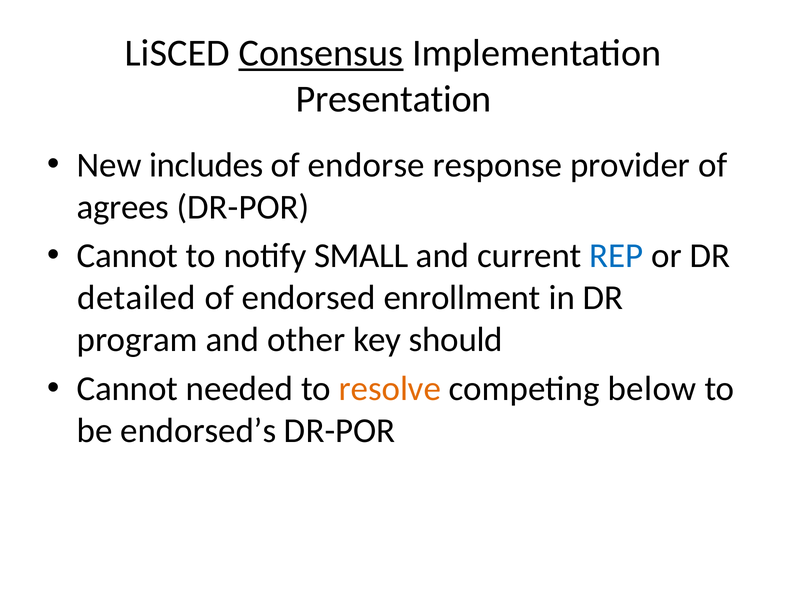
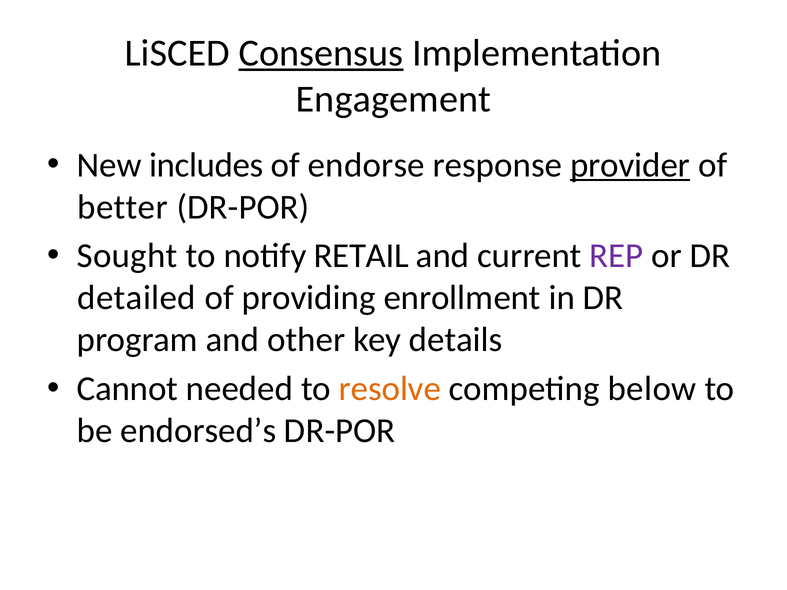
Presentation: Presentation -> Engagement (393, 99)
provider underline: none -> present (630, 165)
agrees: agrees -> better (123, 207)
Cannot: Cannot -> Sought (127, 256)
SMALL: SMALL -> RETAIL (361, 256)
REP colour: blue -> purple (616, 256)
endorsed: endorsed -> providing (309, 298)
should: should -> details (456, 340)
